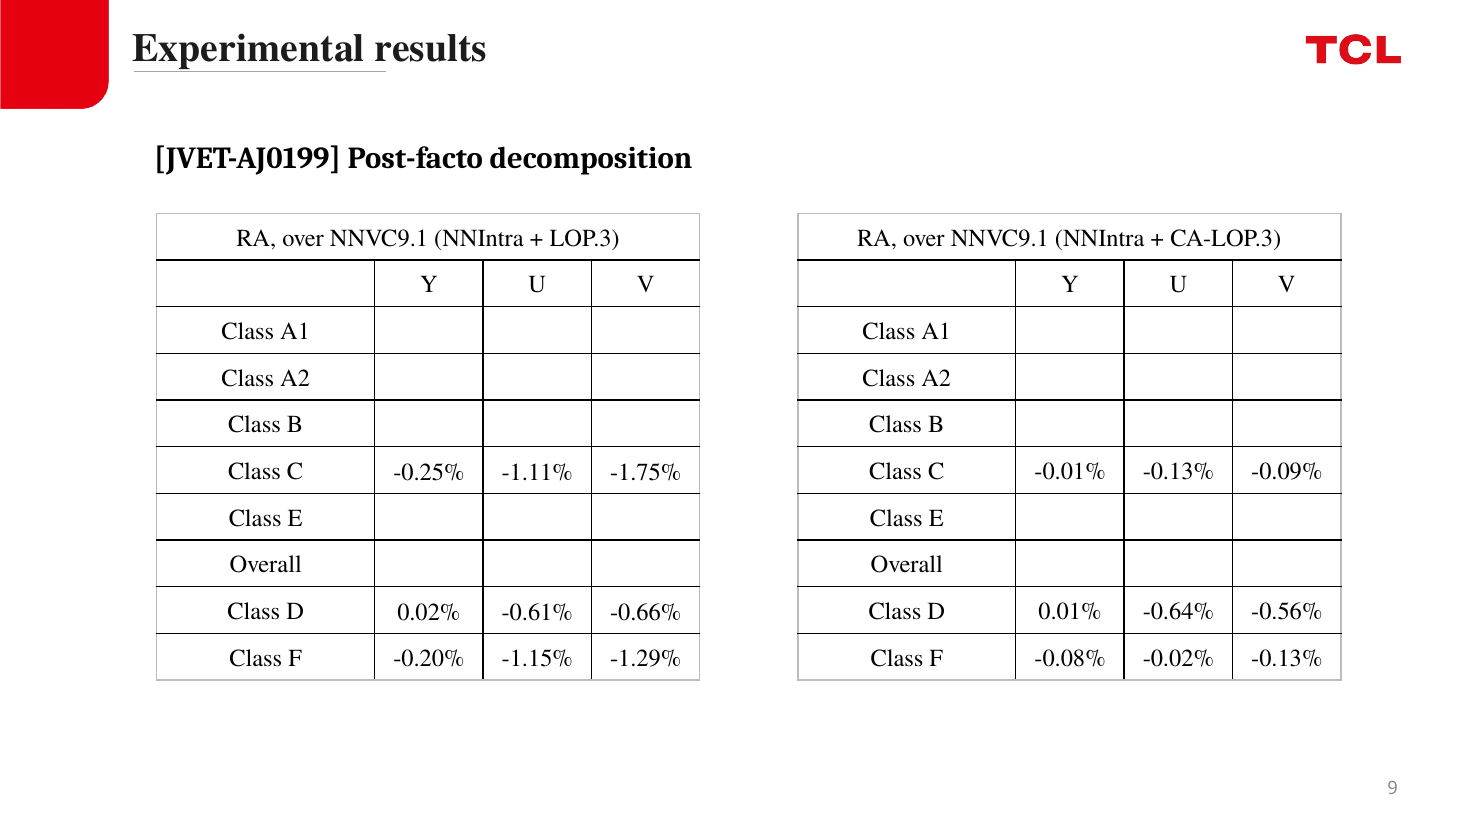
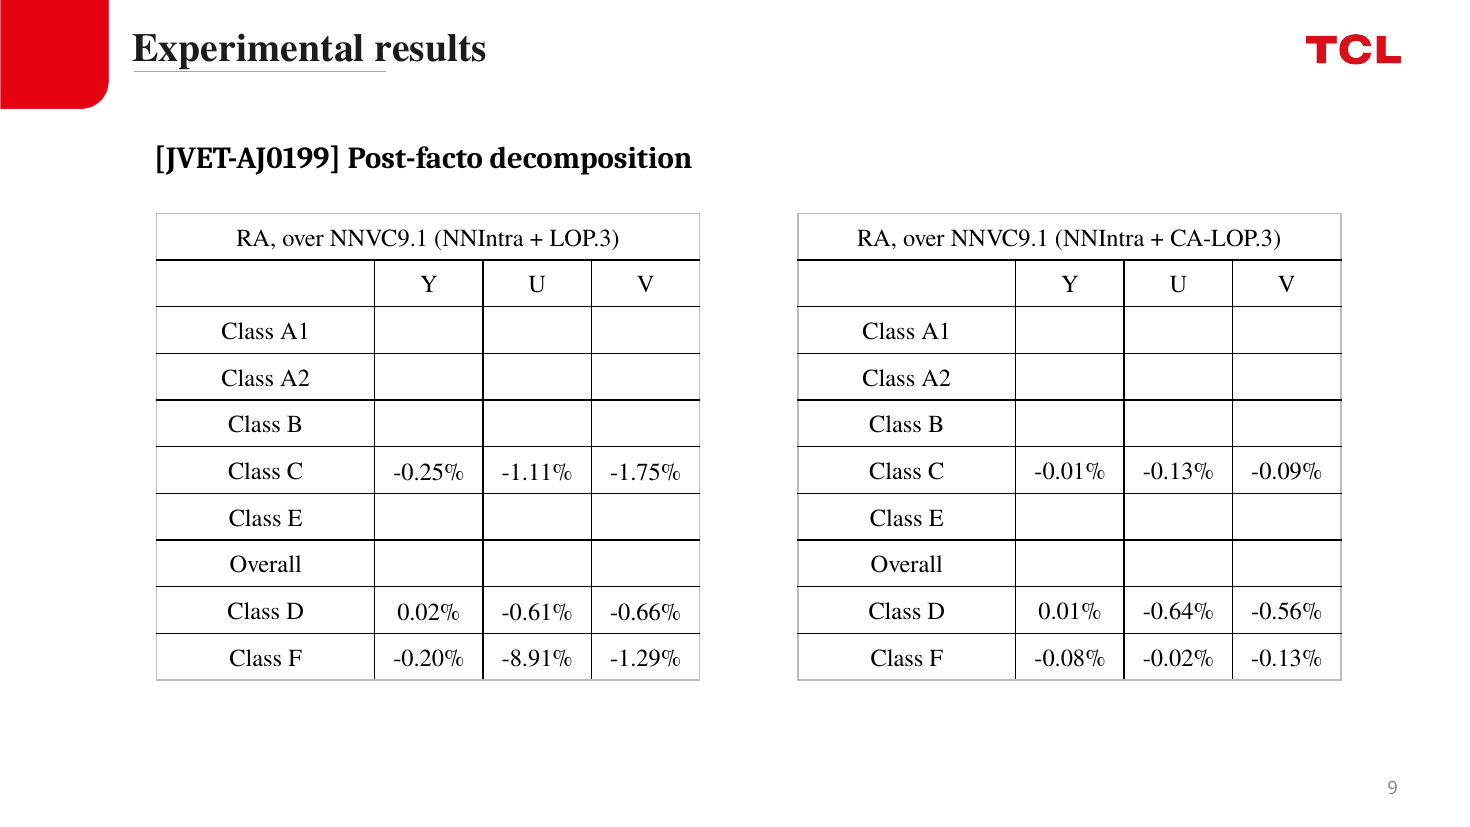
-1.15%: -1.15% -> -8.91% (537, 658)
